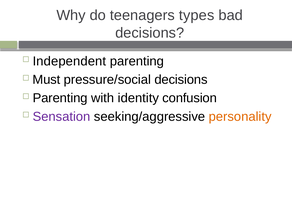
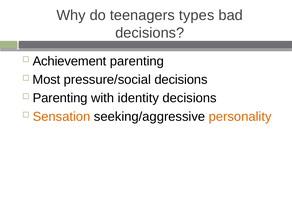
Independent: Independent -> Achievement (70, 61)
Must: Must -> Most (46, 80)
identity confusion: confusion -> decisions (190, 98)
Sensation colour: purple -> orange (62, 117)
